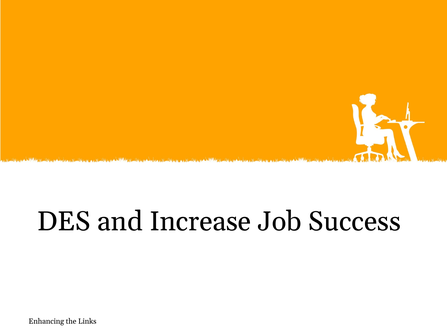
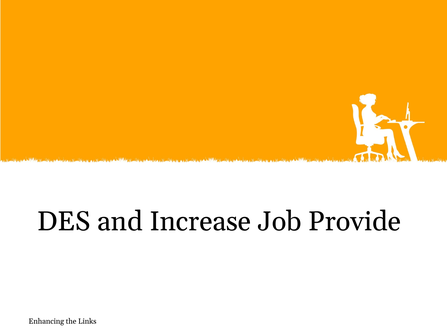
Success: Success -> Provide (355, 222)
